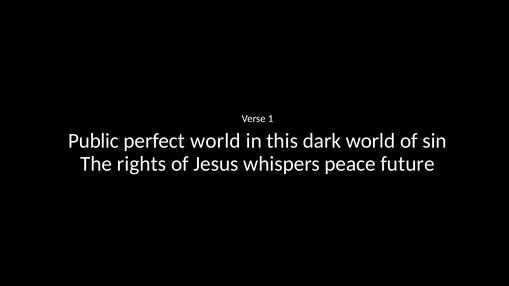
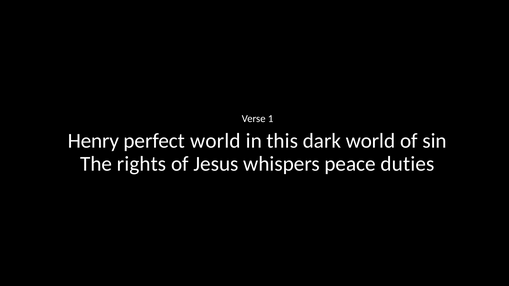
Public: Public -> Henry (93, 141)
future: future -> duties (407, 164)
